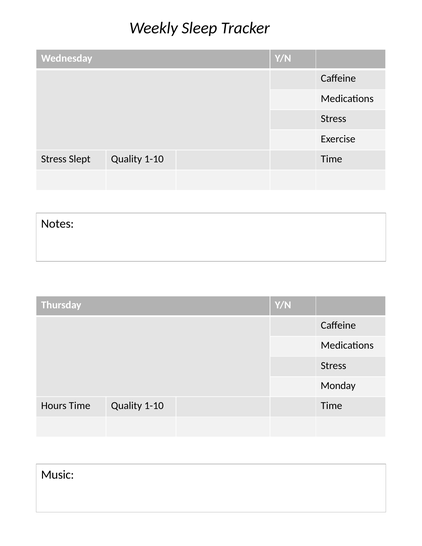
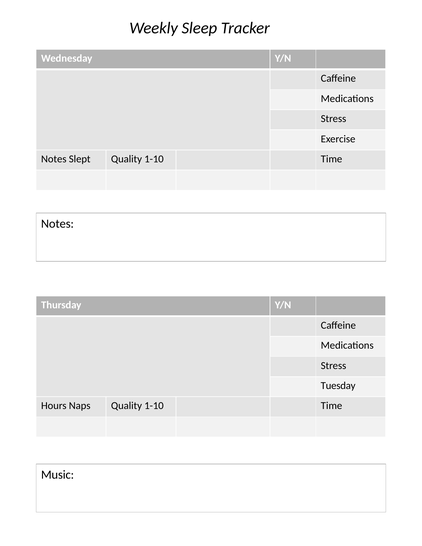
Stress: Stress -> Notes (54, 159)
Monday: Monday -> Tuesday (338, 386)
Hours Time: Time -> Naps (80, 406)
